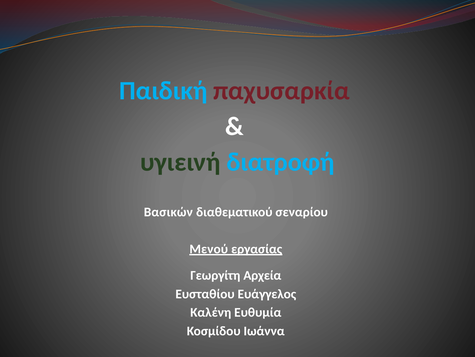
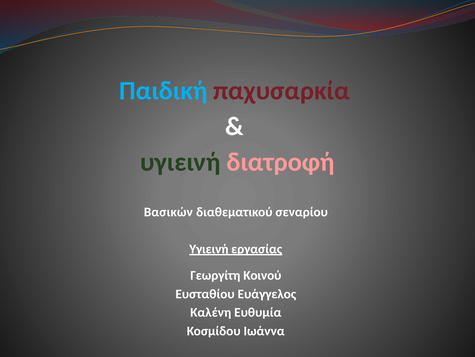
διατροφή colour: light blue -> pink (280, 162)
Μενού: Μενού -> Υγιεινή (209, 249)
Αρχεία: Αρχεία -> Κοινού (262, 275)
